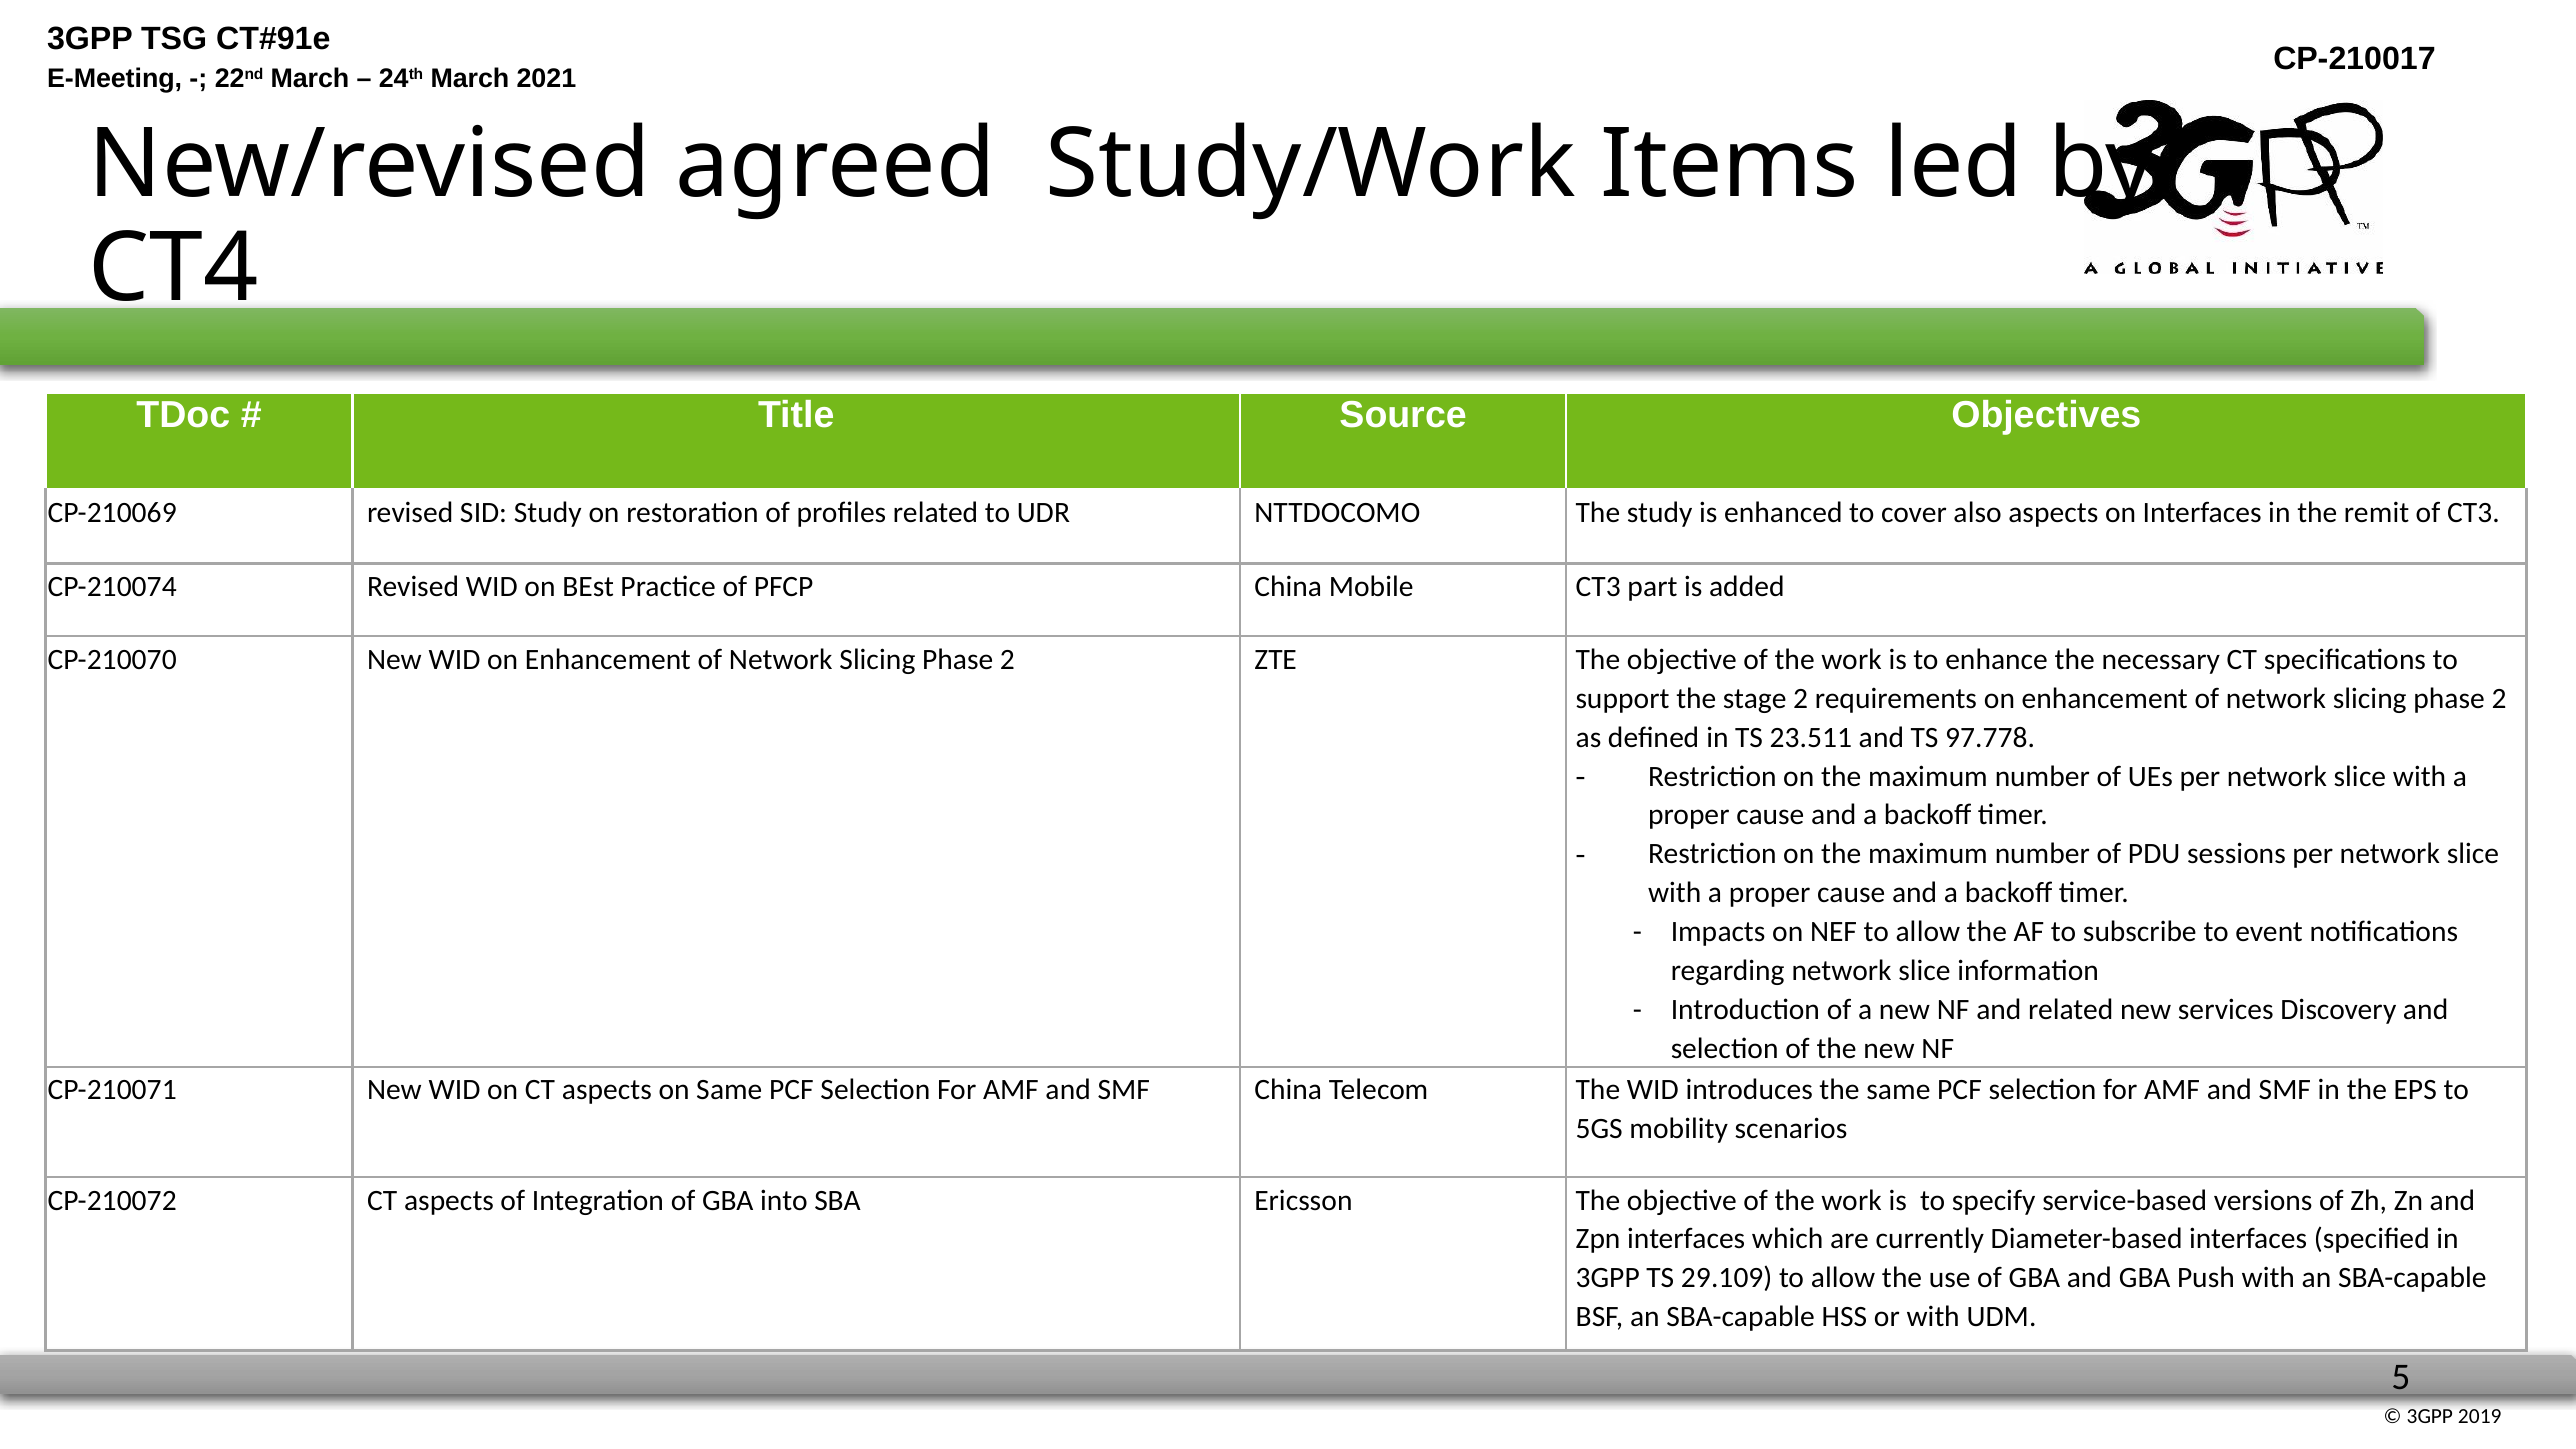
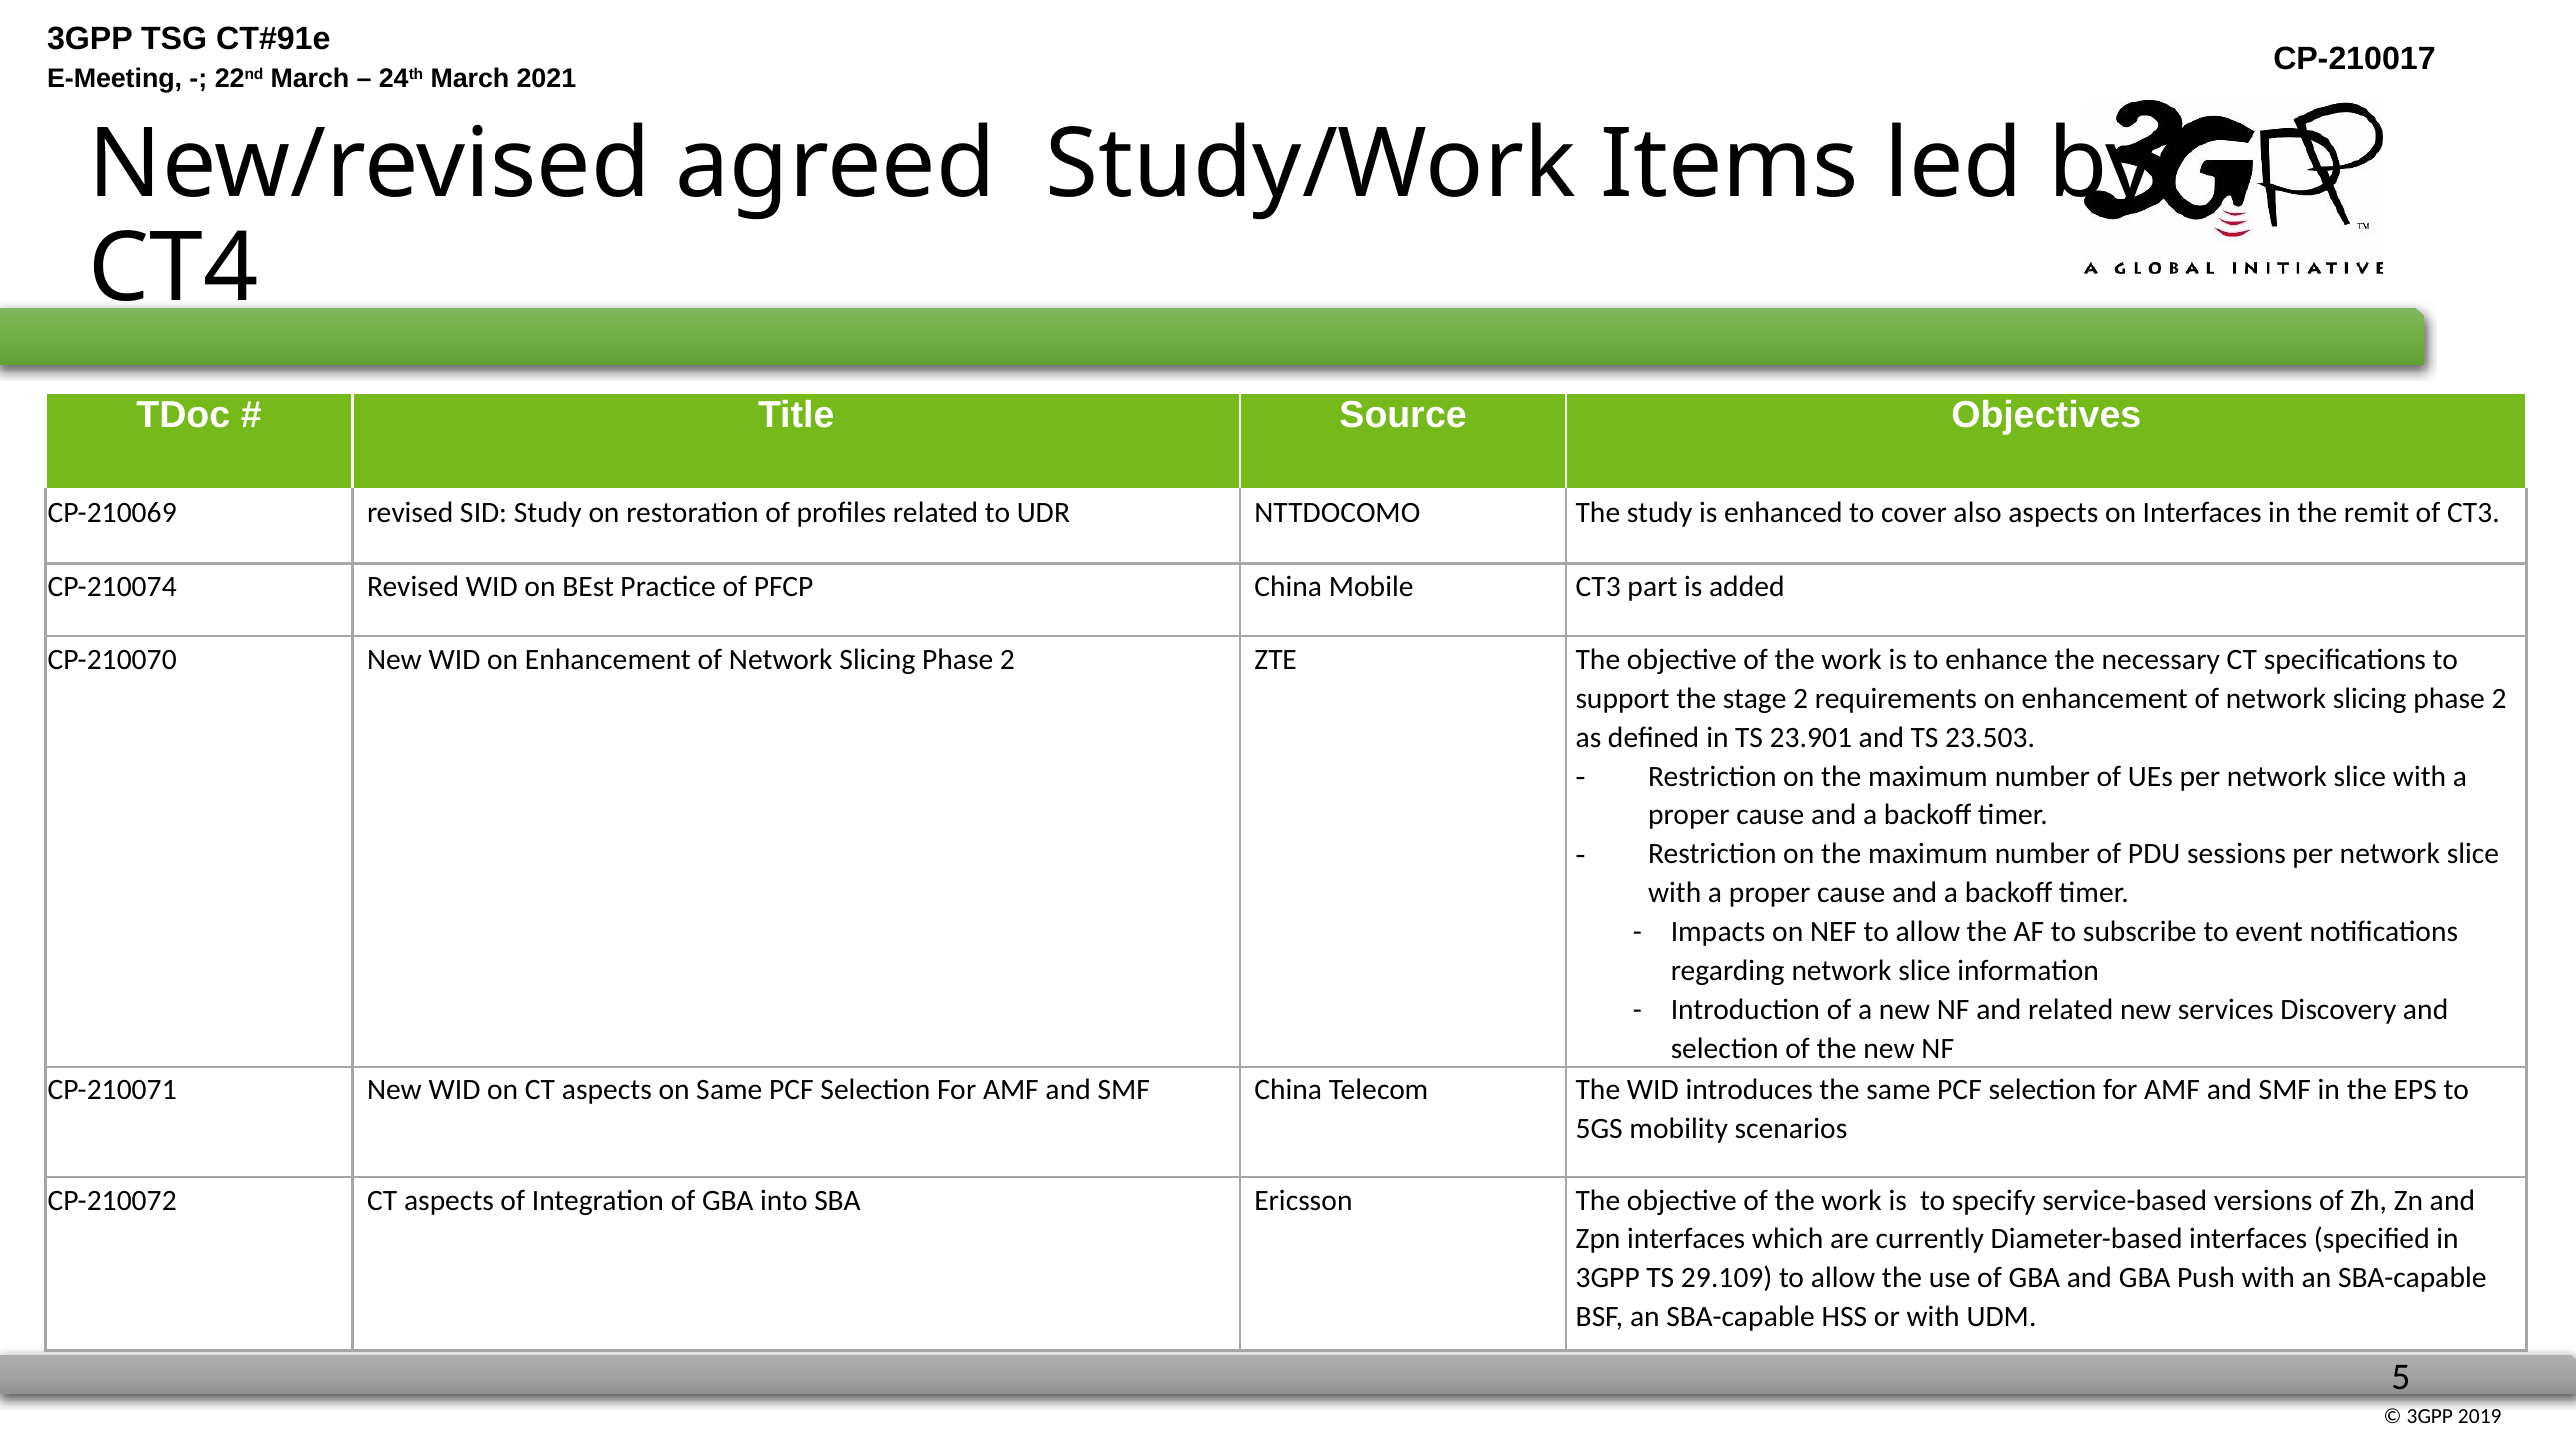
23.511: 23.511 -> 23.901 (1811, 737)
97.778: 97.778 -> 23.503 (1990, 737)
